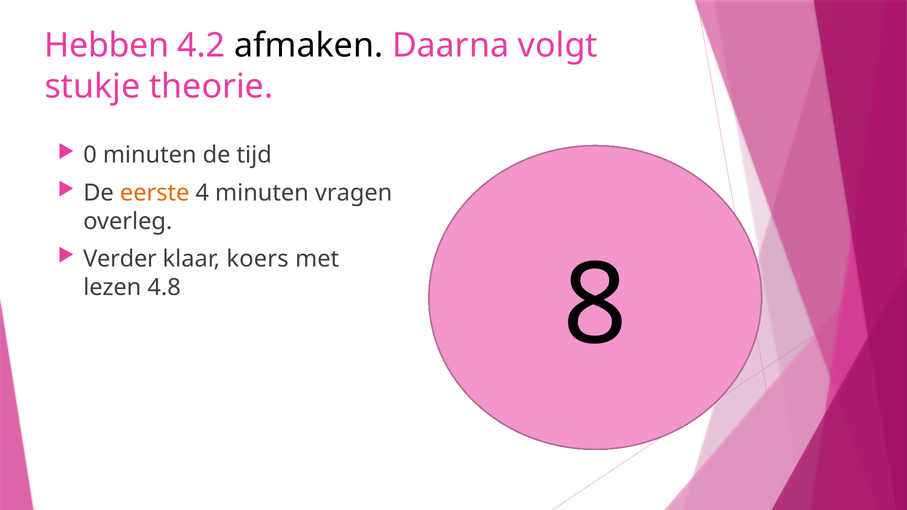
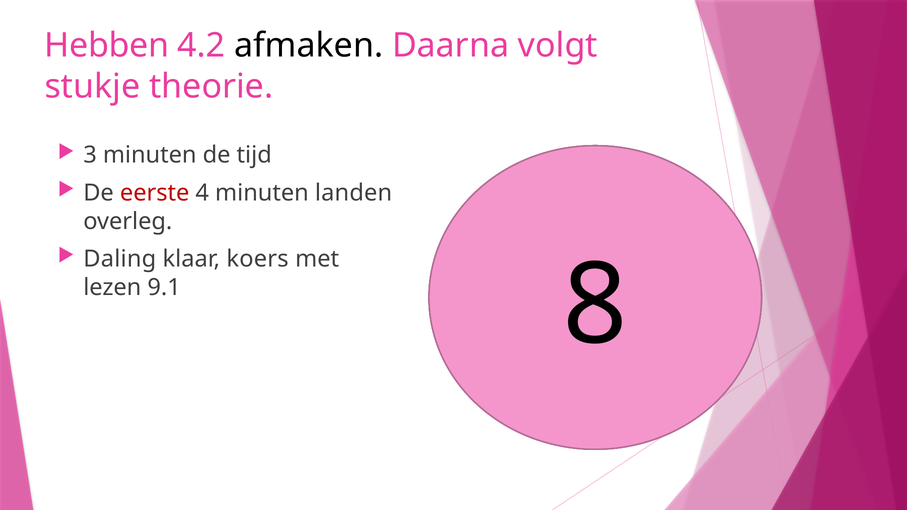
0: 0 -> 3 (90, 155)
eerste colour: orange -> red (155, 193)
vragen: vragen -> landen (354, 193)
Verder: Verder -> Daling (120, 259)
4.8: 4.8 -> 9.1 (164, 287)
